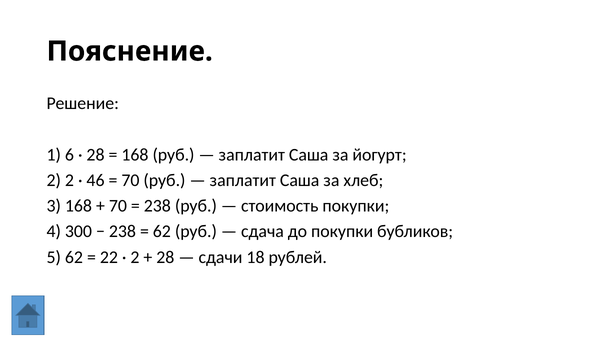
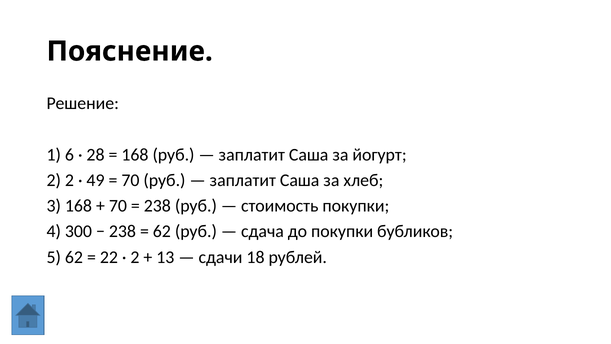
46: 46 -> 49 (96, 180)
28: 28 -> 13 (165, 257)
